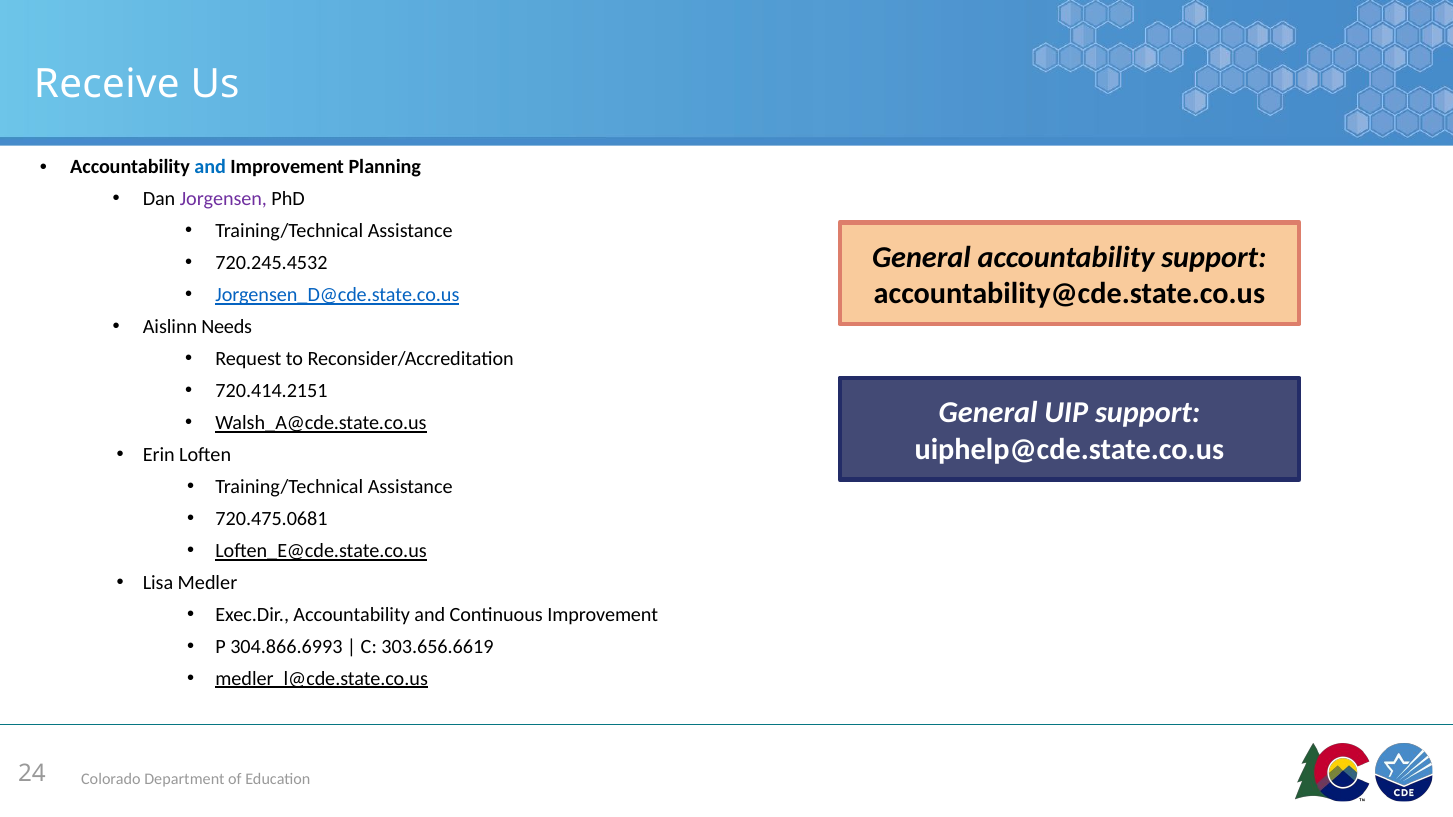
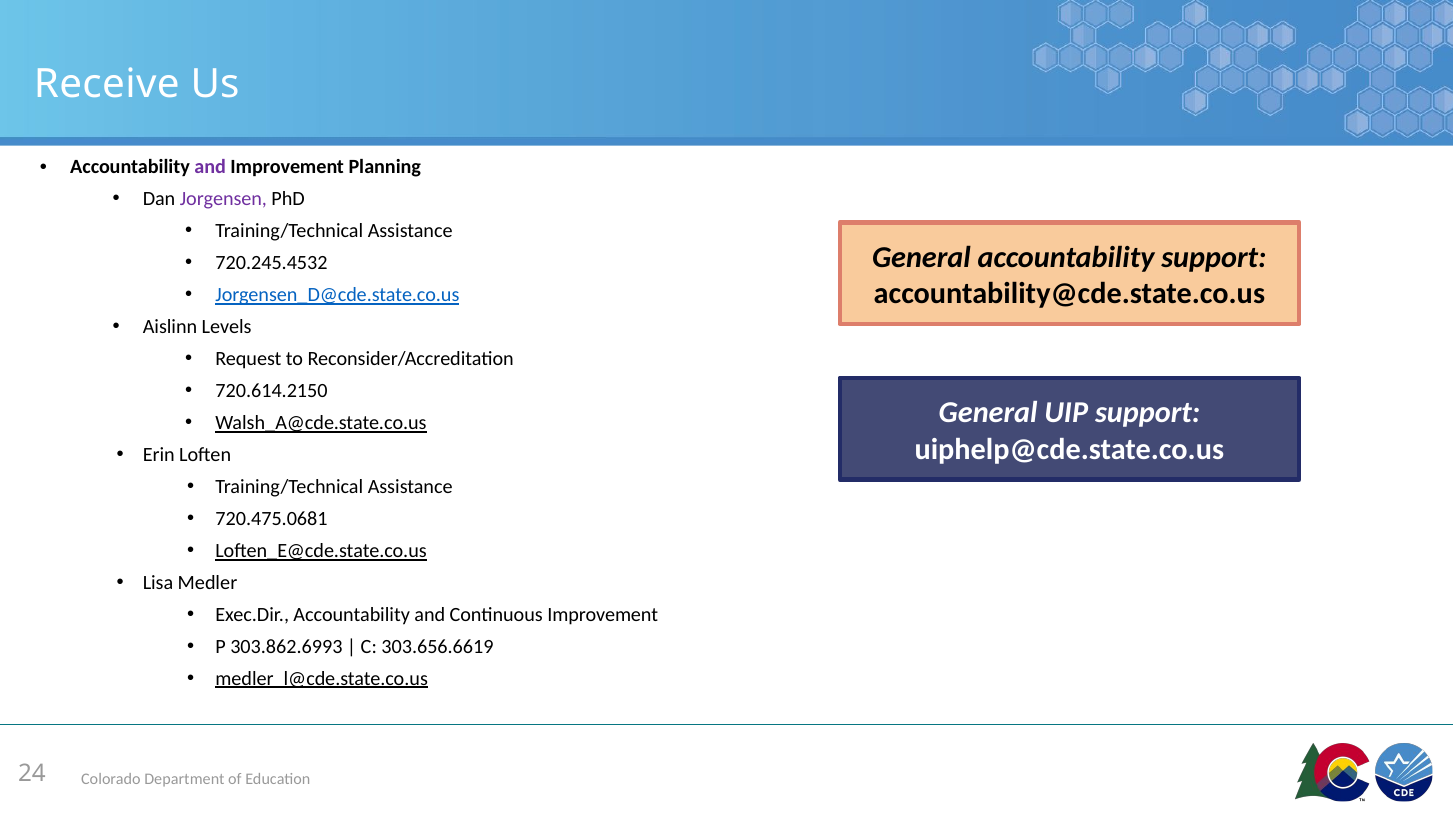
and colour: blue -> purple (210, 167)
Needs: Needs -> Levels (227, 327)
720.414.2151: 720.414.2151 -> 720.614.2150 (272, 391)
304.866.6993: 304.866.6993 -> 303.862.6993 (286, 647)
